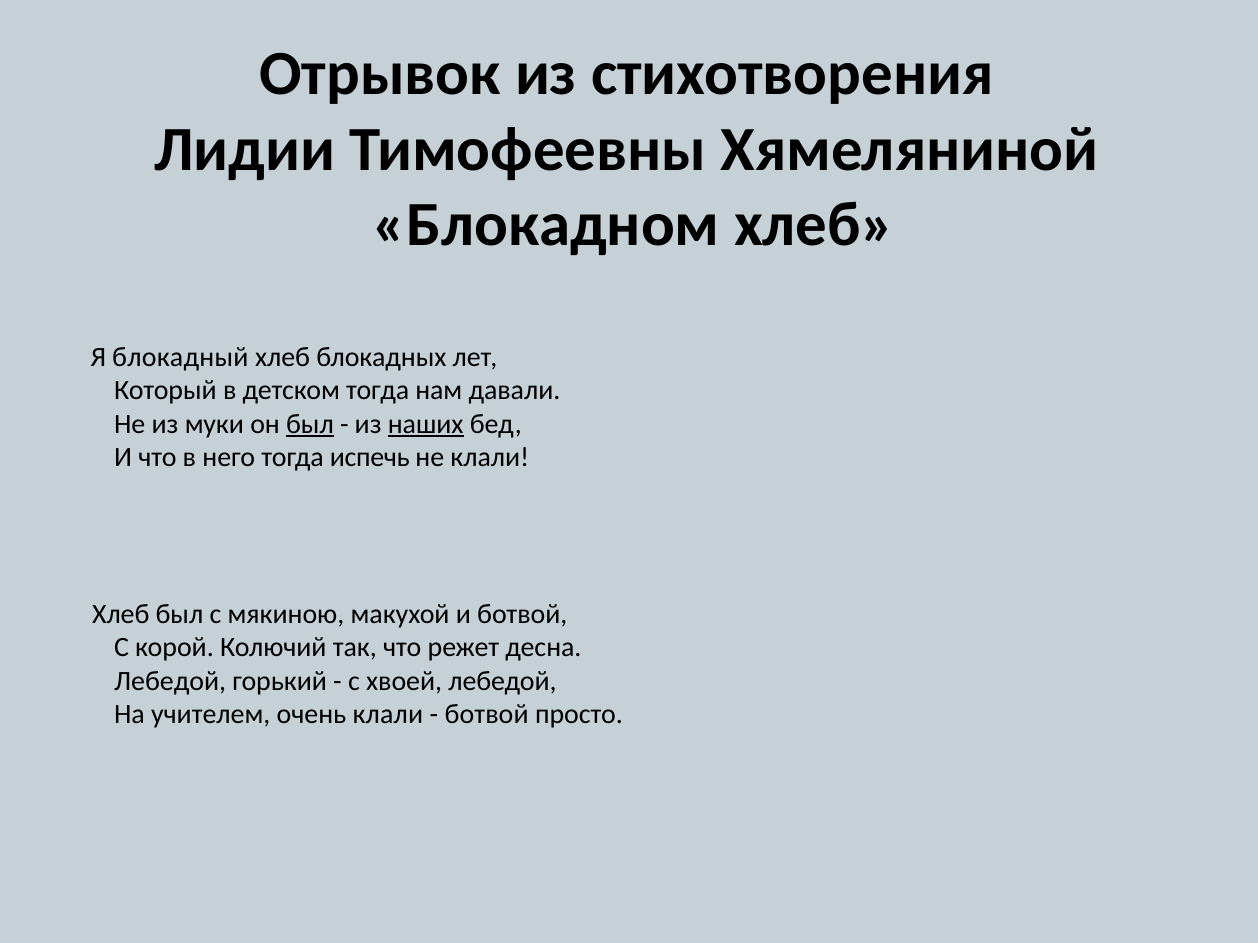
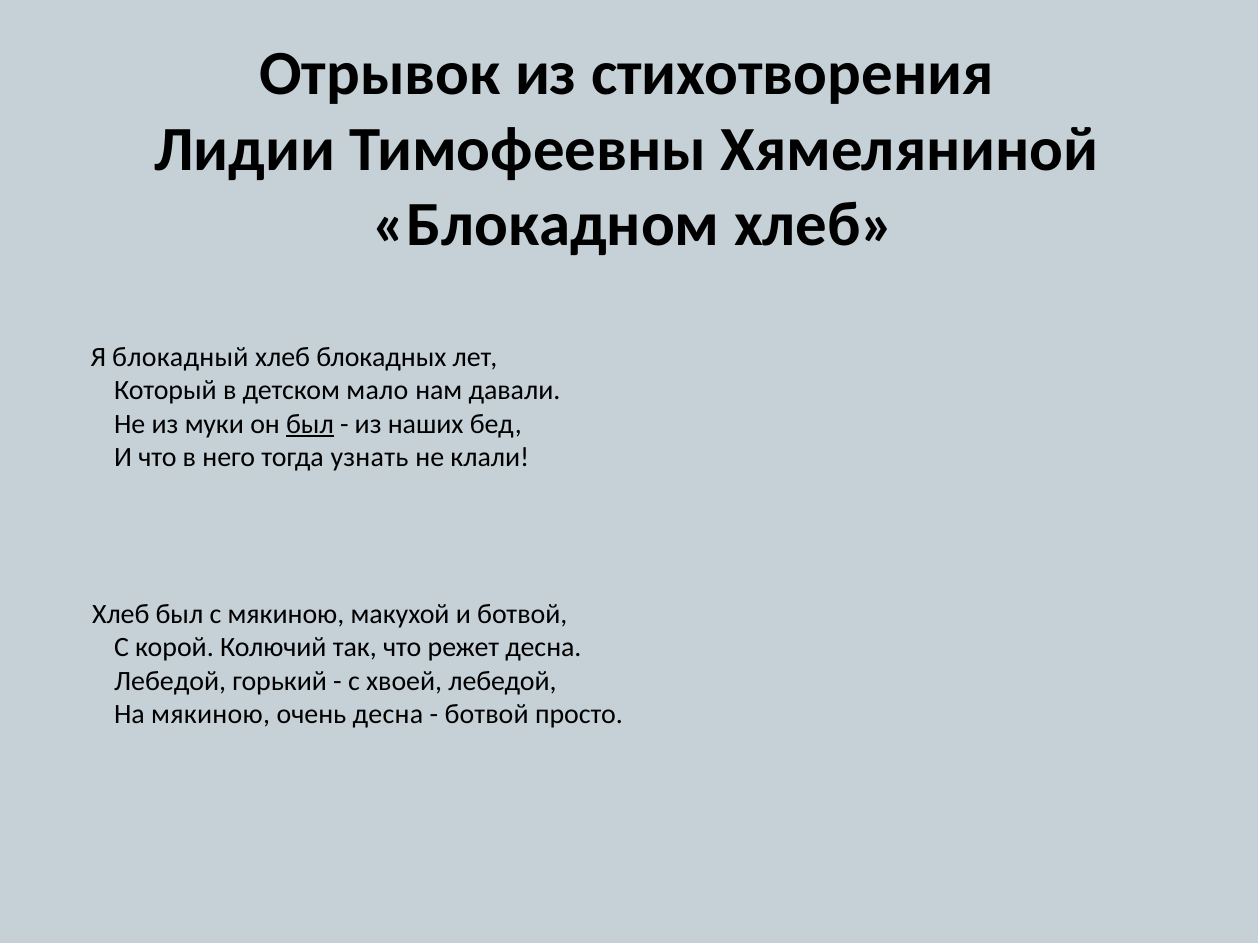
детском тогда: тогда -> мало (377, 391)
наших underline: present -> none (426, 424)
испечь: испечь -> узнать (370, 458)
На учителем: учителем -> мякиною (211, 715)
очень клали: клали -> десна (388, 715)
